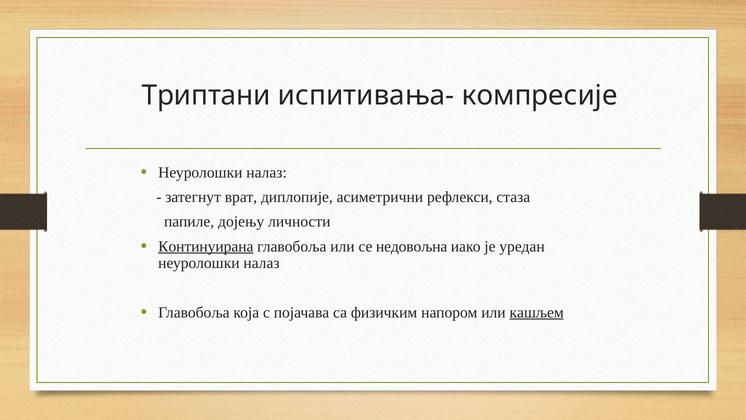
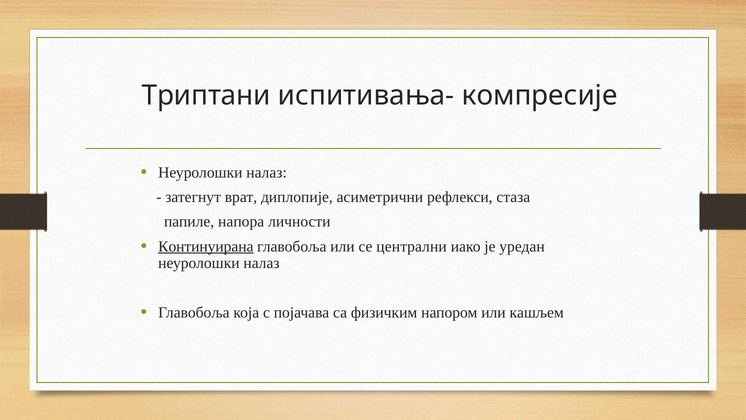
дојењу: дојењу -> напора (241, 222)
недовољна: недовољна -> централни (412, 246)
кашљем underline: present -> none (537, 312)
